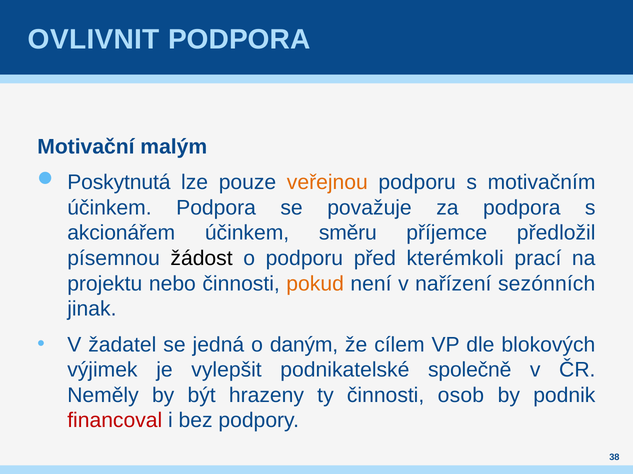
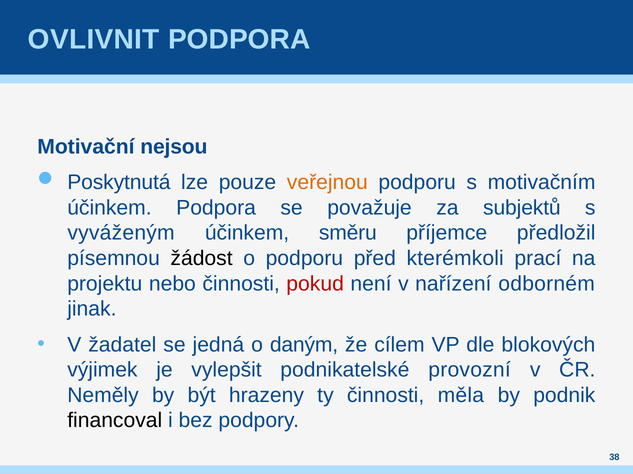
malým: malým -> nejsou (174, 147)
za podpora: podpora -> subjektů (522, 208)
akcionářem: akcionářem -> vyváženým (121, 233)
pokud colour: orange -> red (315, 284)
sezónních: sezónních -> odborném (547, 284)
společně: společně -> provozní (470, 371)
osob: osob -> měla (461, 396)
financoval colour: red -> black (115, 421)
